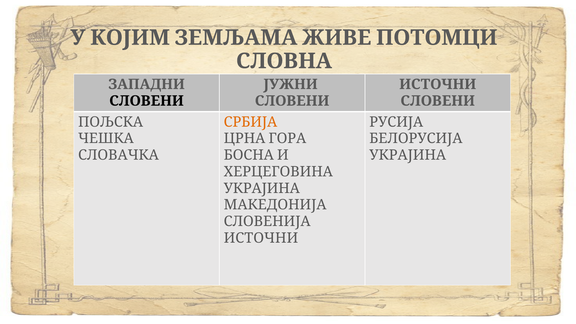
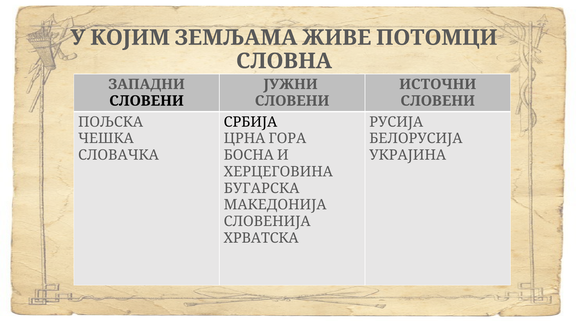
СРБИЈА colour: orange -> black (250, 122)
УКРАЈИНА: УКРАЈИНА -> БУГАРСКА (262, 188)
ИСТОЧНИ: ИСТОЧНИ -> ХРВАТСКА (261, 238)
